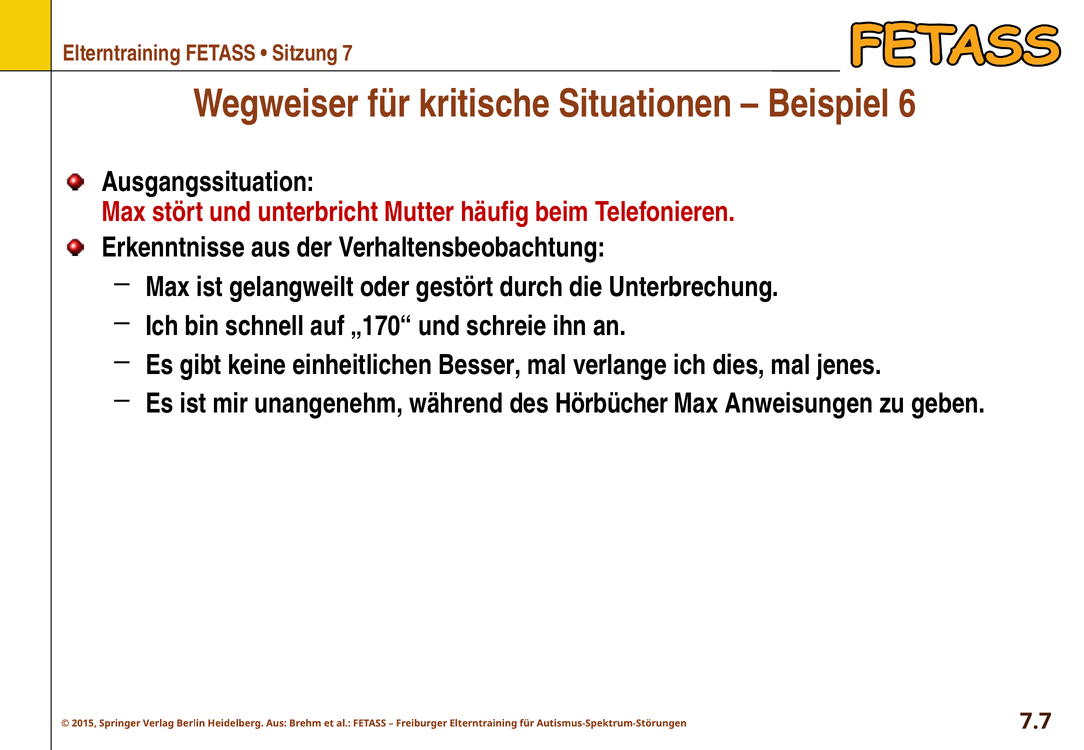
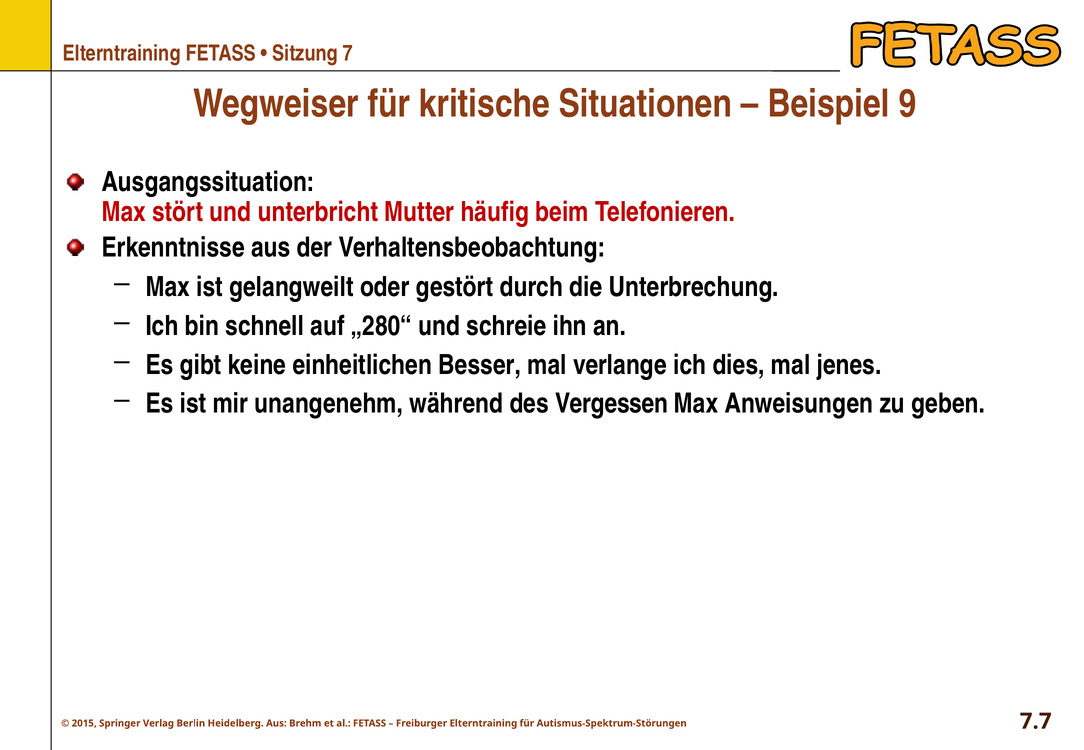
6: 6 -> 9 (908, 104)
„170“: „170“ -> „280“ (381, 326)
Hörbücher: Hörbücher -> Vergessen (612, 404)
